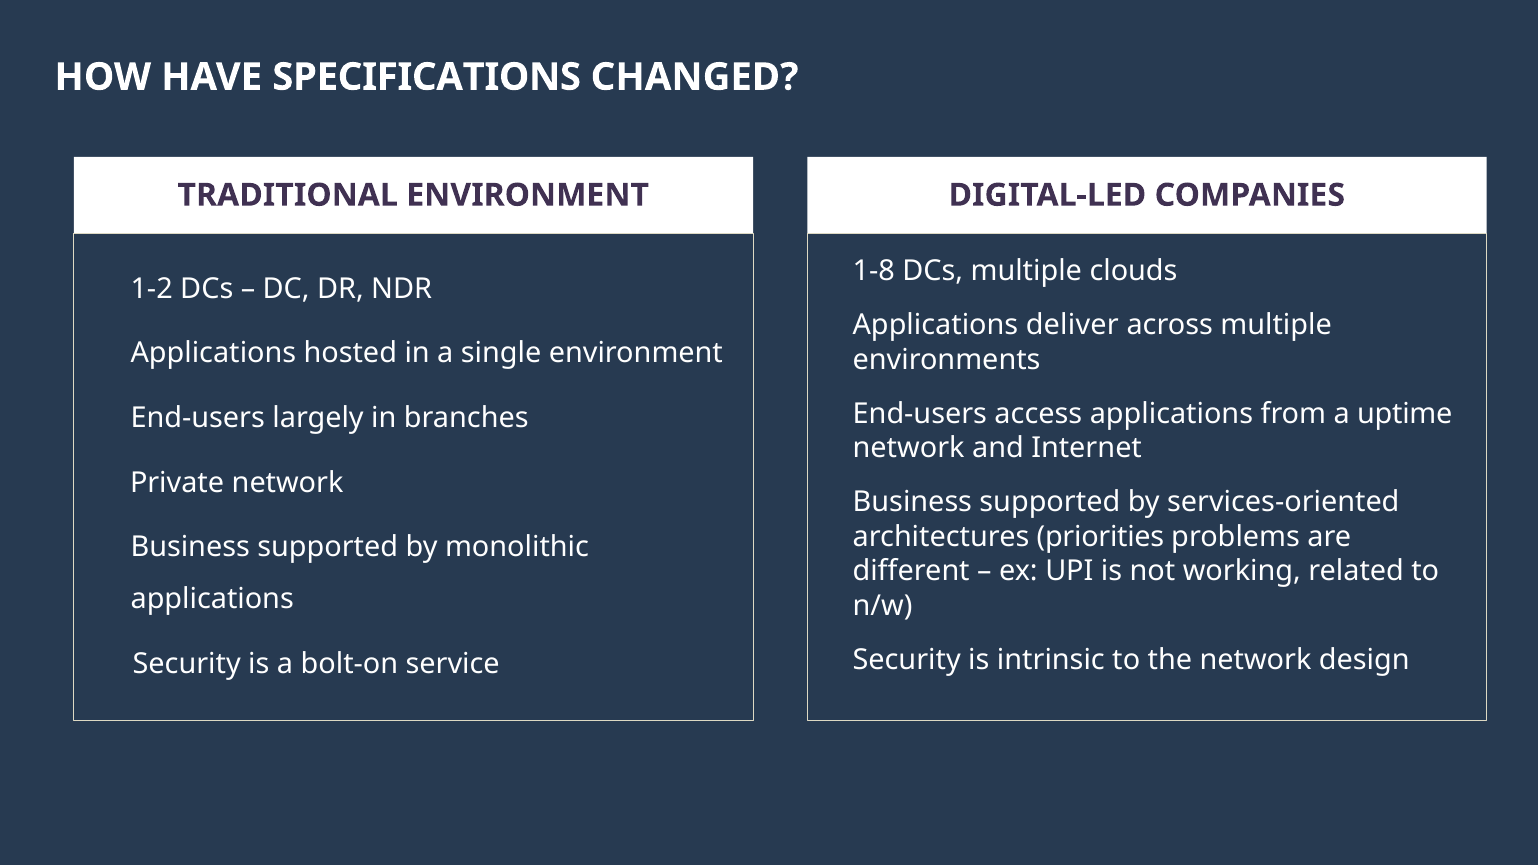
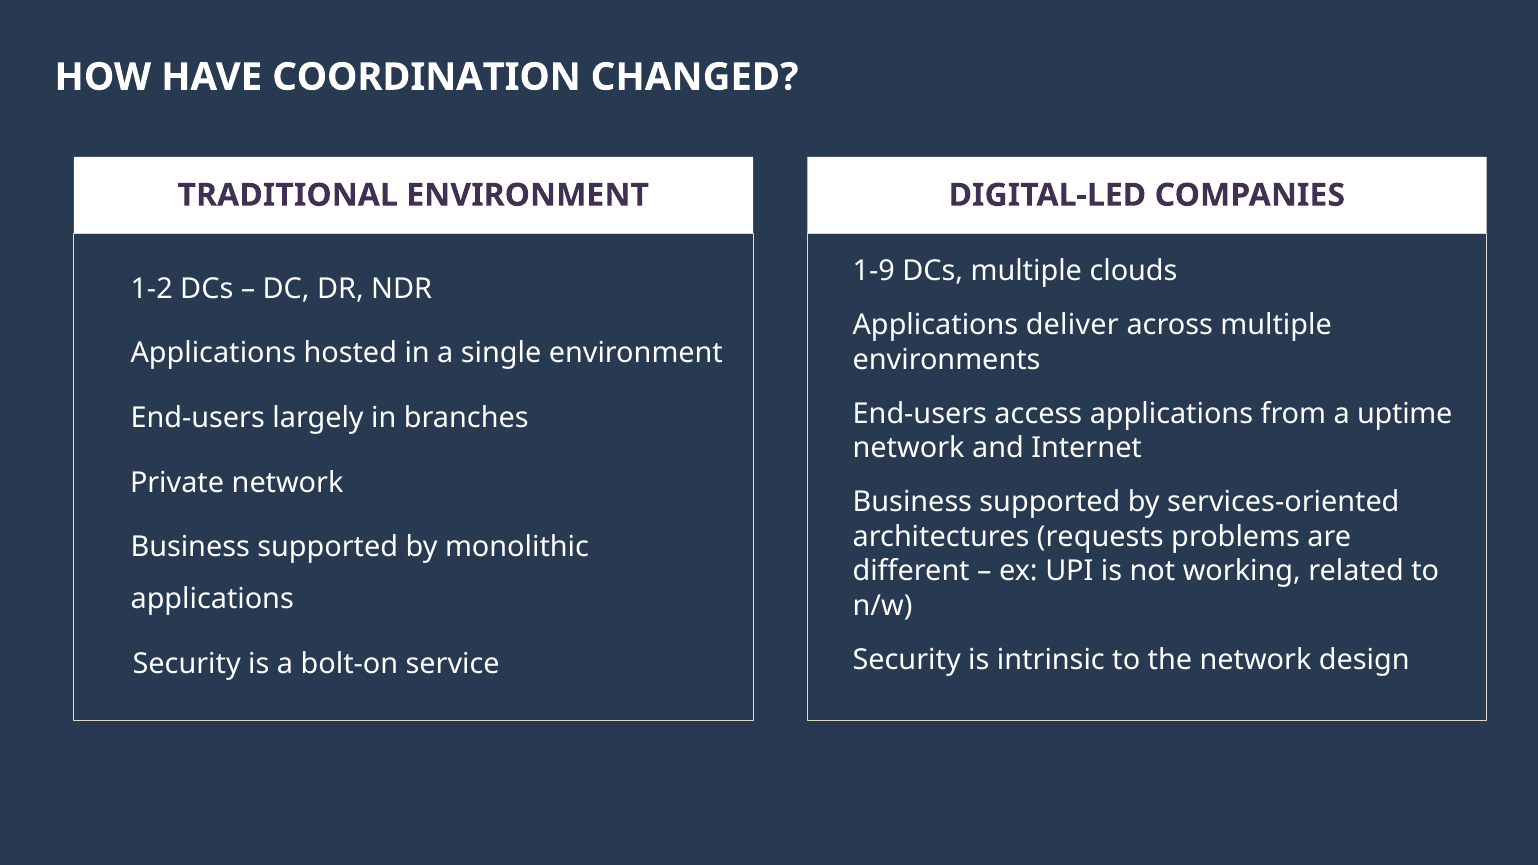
SPECIFICATIONS: SPECIFICATIONS -> COORDINATION (427, 77)
1-8: 1-8 -> 1-9 (874, 271)
priorities: priorities -> requests (1100, 537)
